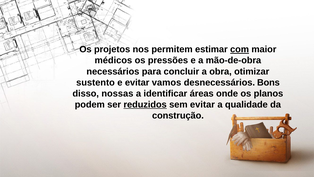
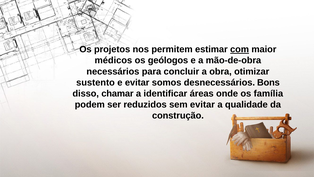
pressões: pressões -> geólogos (168, 60)
vamos: vamos -> somos (167, 82)
nossas: nossas -> chamar (117, 93)
planos: planos -> família (268, 93)
reduzidos underline: present -> none (145, 104)
